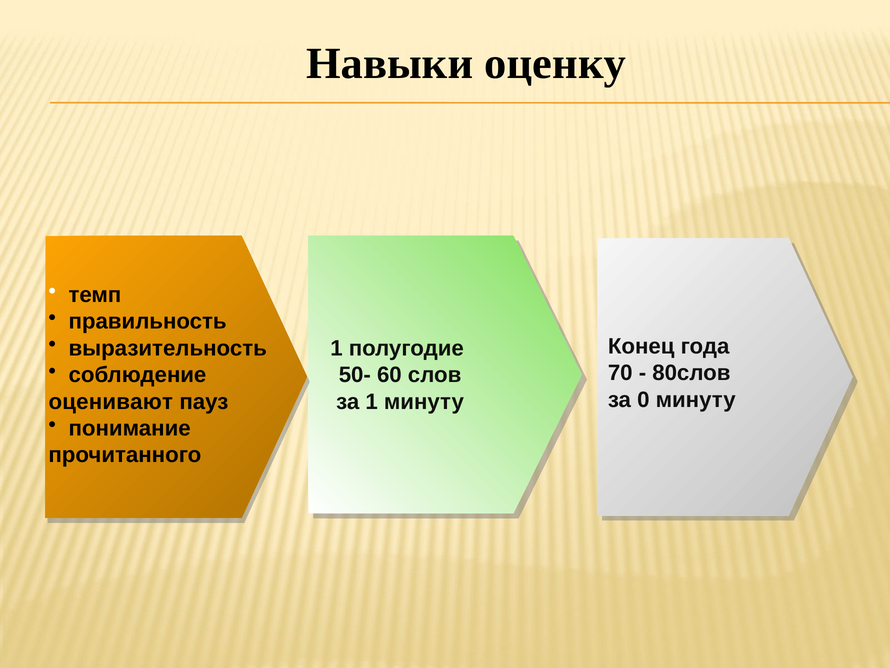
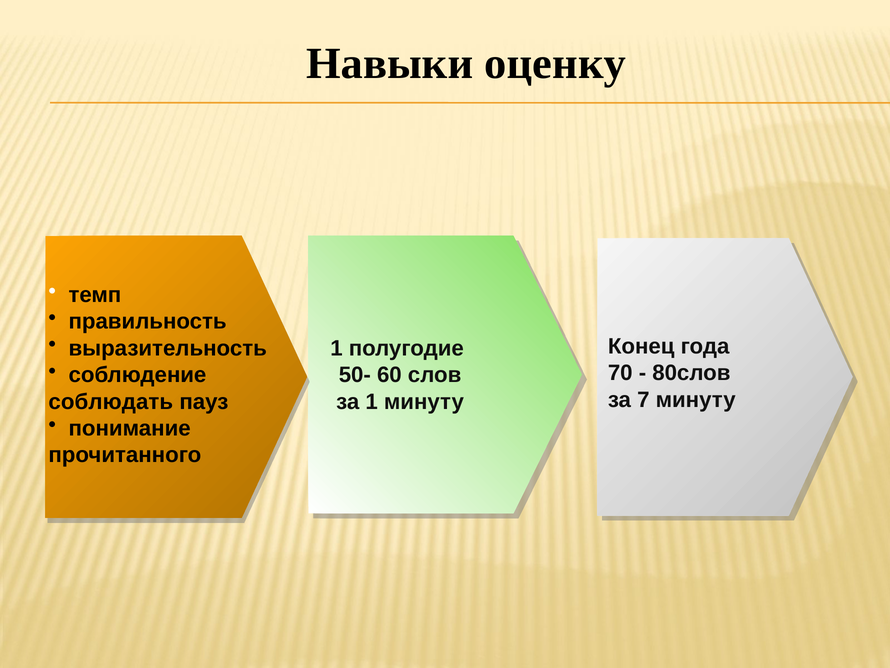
0: 0 -> 7 (643, 399)
оценивают: оценивают -> соблюдать (111, 401)
